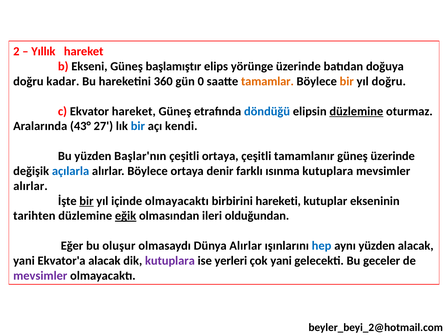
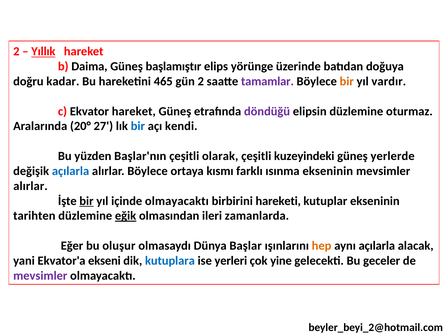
Yıllık underline: none -> present (43, 52)
Ekseni: Ekseni -> Daima (89, 66)
360: 360 -> 465 (163, 81)
gün 0: 0 -> 2 (201, 81)
tamamlar colour: orange -> purple (267, 81)
yıl doğru: doğru -> vardır (389, 81)
döndüğü colour: blue -> purple (267, 111)
düzlemine underline: present -> none (356, 111)
43°: 43° -> 20° (80, 126)
çeşitli ortaya: ortaya -> olarak (220, 156)
tamamlanır: tamamlanır -> kuzeyindeki (304, 156)
güneş üzerinde: üzerinde -> yerlerde (393, 156)
denir: denir -> kısmı (220, 171)
ısınma kutuplara: kutuplara -> ekseninin (328, 171)
olduğundan: olduğundan -> zamanlarda (257, 216)
Dünya Alırlar: Alırlar -> Başlar (246, 246)
hep colour: blue -> orange (322, 246)
aynı yüzden: yüzden -> açılarla (377, 246)
Ekvator'a alacak: alacak -> ekseni (104, 261)
kutuplara colour: purple -> blue (170, 261)
çok yani: yani -> yine (281, 261)
